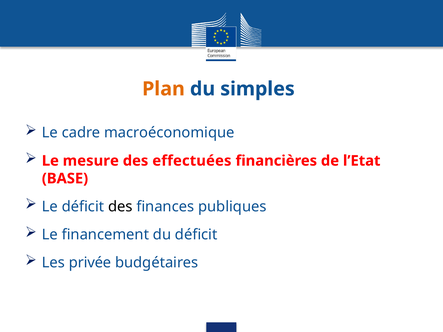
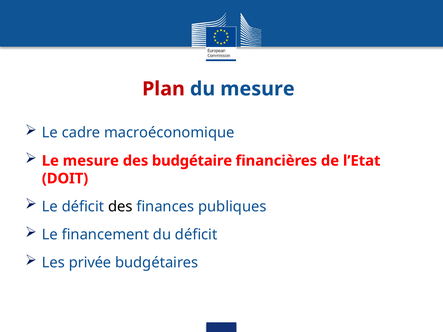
Plan colour: orange -> red (163, 89)
du simples: simples -> mesure (257, 89)
effectuées: effectuées -> budgétaire (192, 161)
BASE: BASE -> DOIT (65, 179)
